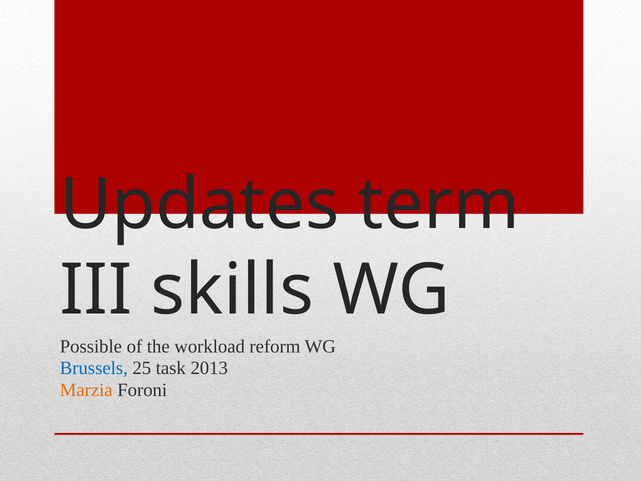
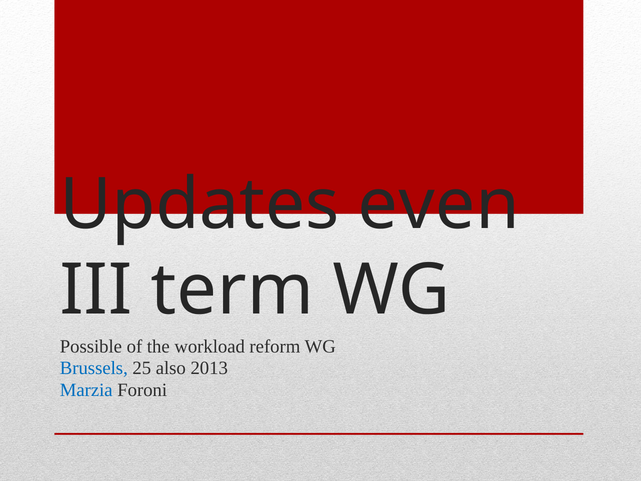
term: term -> even (439, 205)
skills: skills -> term (232, 290)
task: task -> also (171, 368)
Marzia colour: orange -> blue (86, 390)
